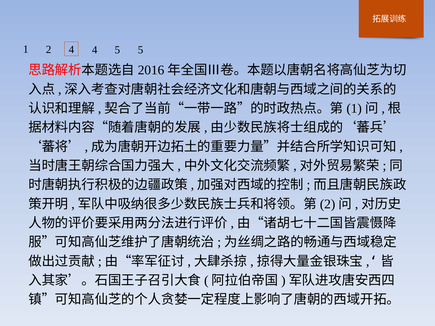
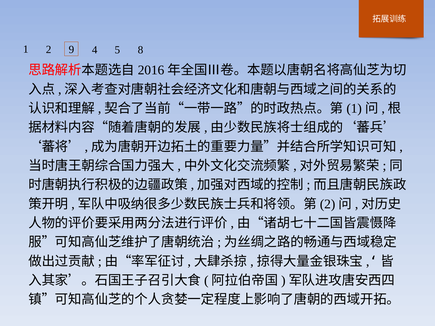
2 4: 4 -> 9 (71, 50)
5 5: 5 -> 8 (141, 50)
